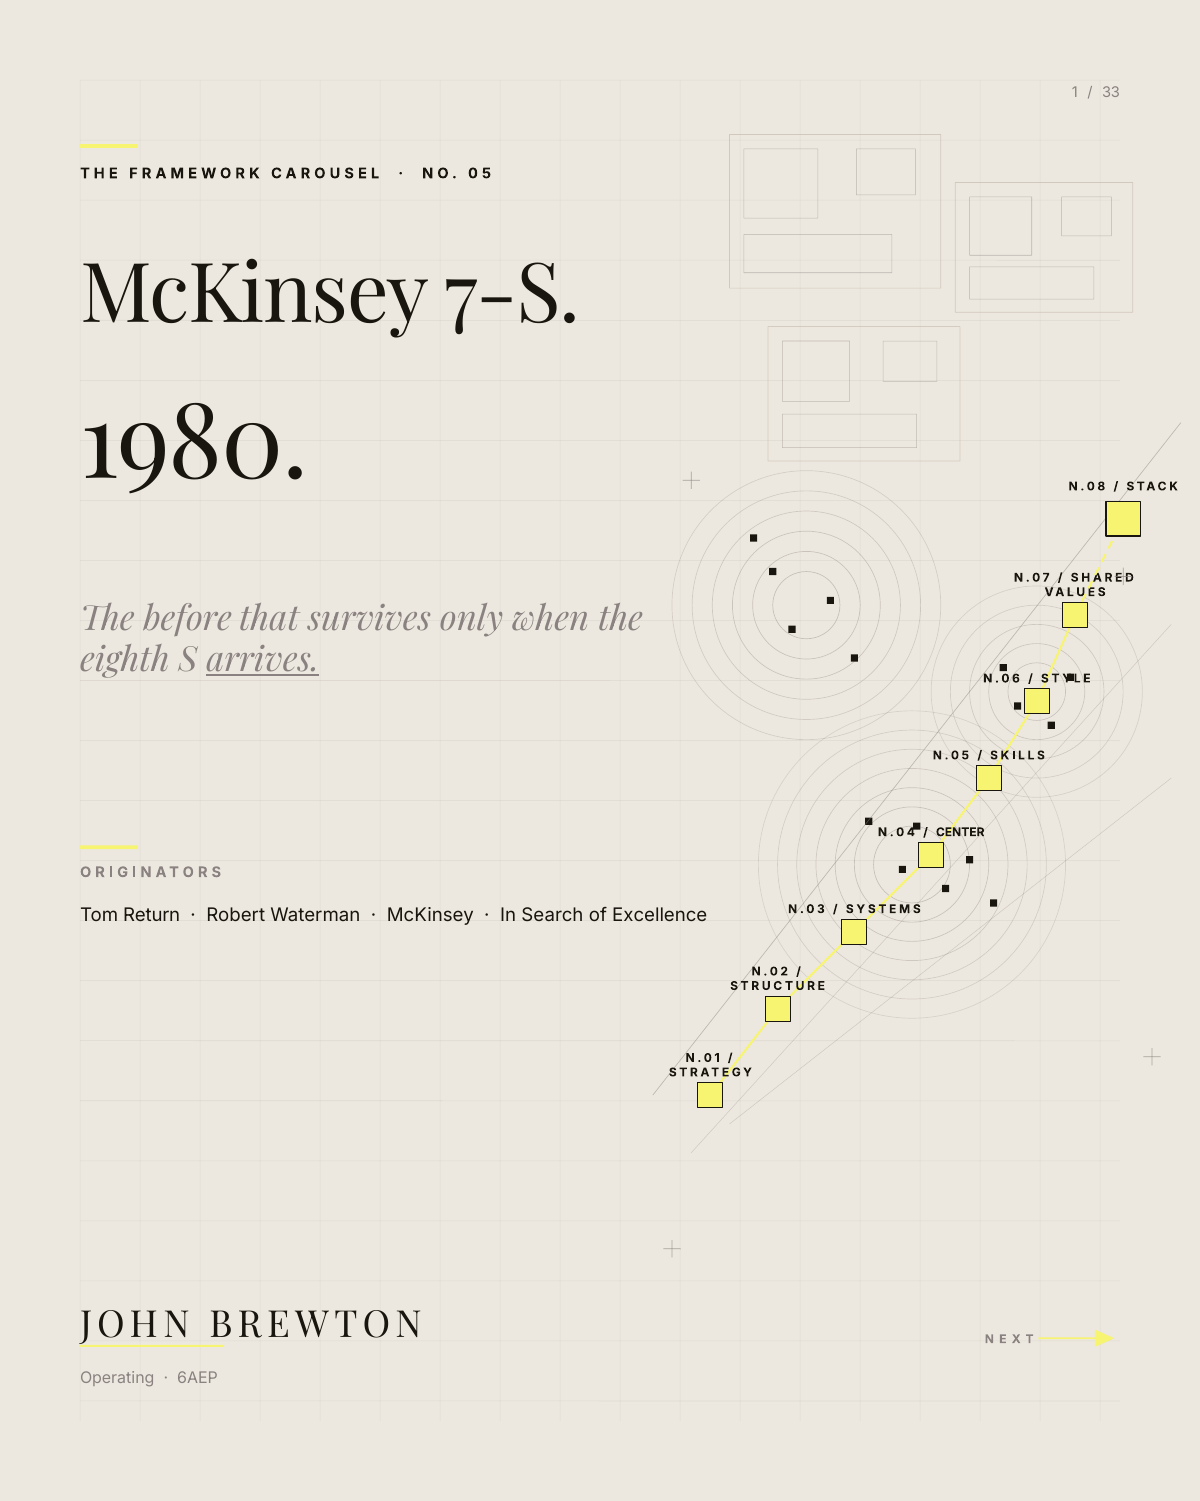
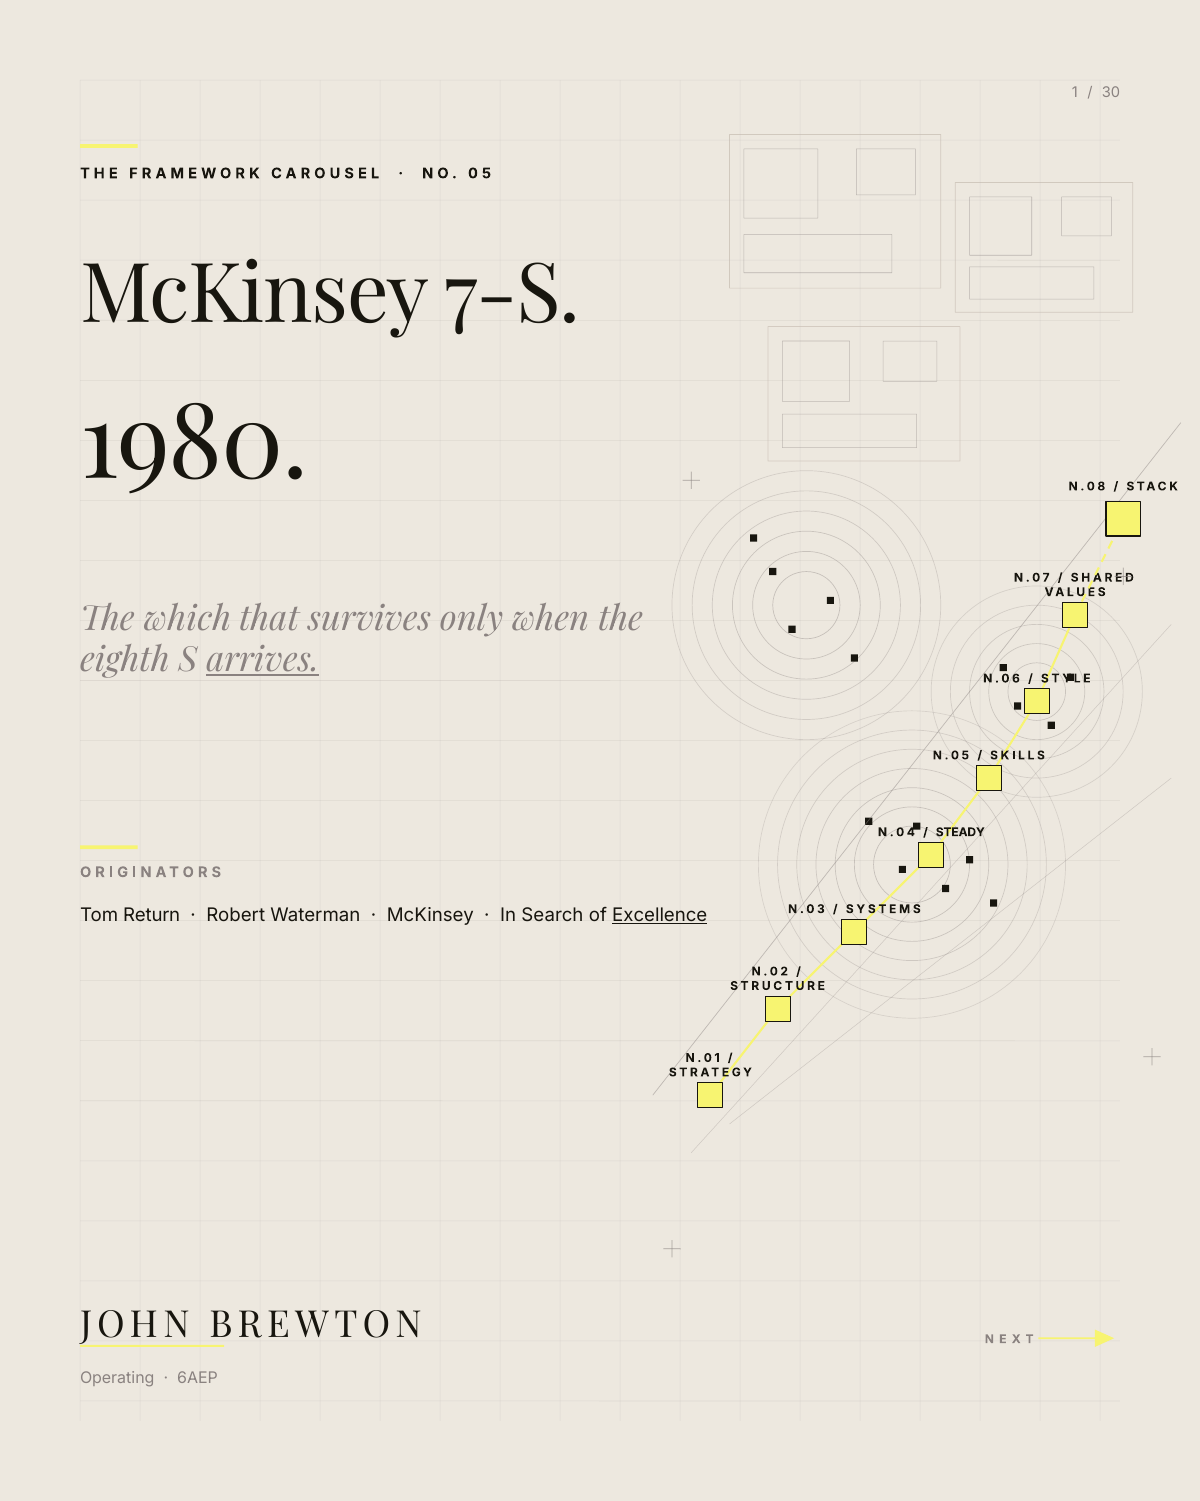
33: 33 -> 30 (1111, 93)
before: before -> which (187, 618)
CENTER: CENTER -> STEADY (960, 832)
Excellence underline: none -> present (660, 915)
